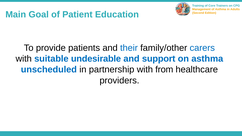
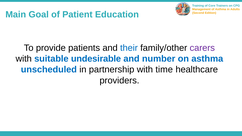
carers colour: blue -> purple (202, 48)
support: support -> number (159, 59)
from: from -> time (164, 70)
